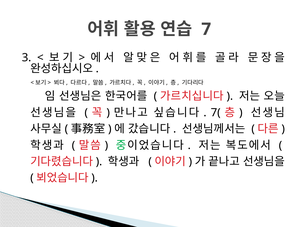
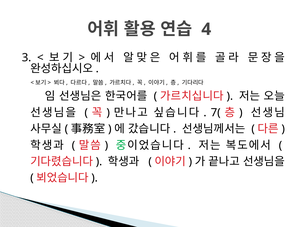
7: 7 -> 4 (206, 29)
